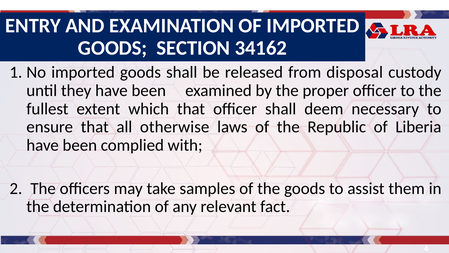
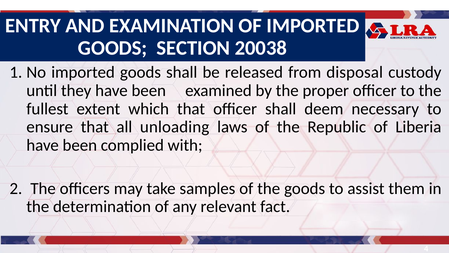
34162: 34162 -> 20038 (261, 48)
otherwise: otherwise -> unloading (175, 127)
